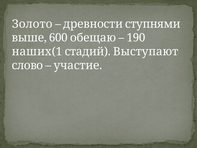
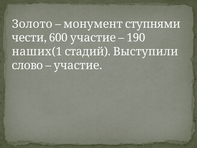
древности: древности -> монумент (93, 24)
выше: выше -> чести (29, 38)
600 обещаю: обещаю -> участие (93, 38)
Выступают: Выступают -> Выступили (146, 51)
